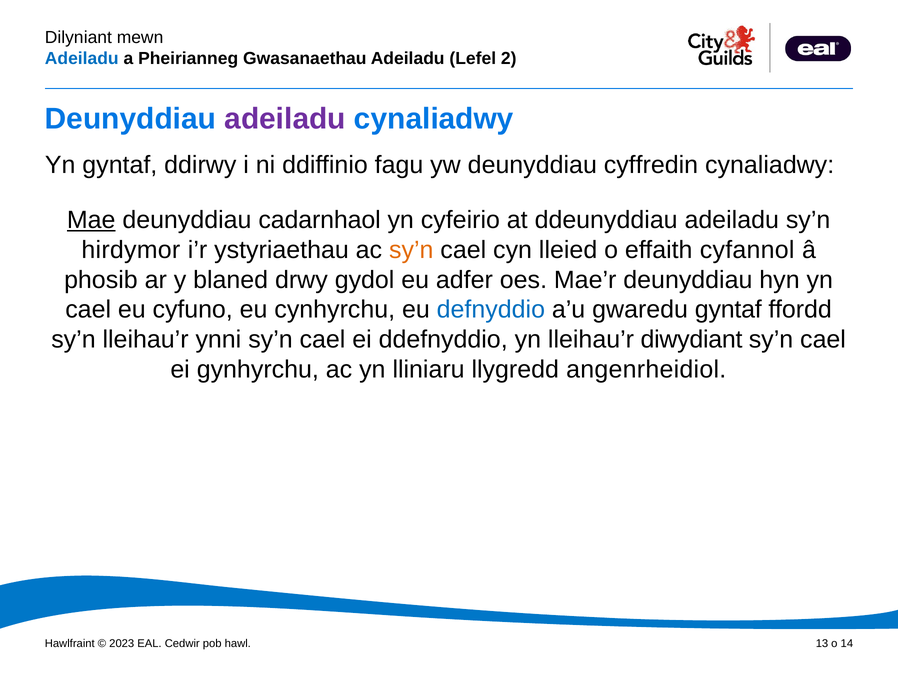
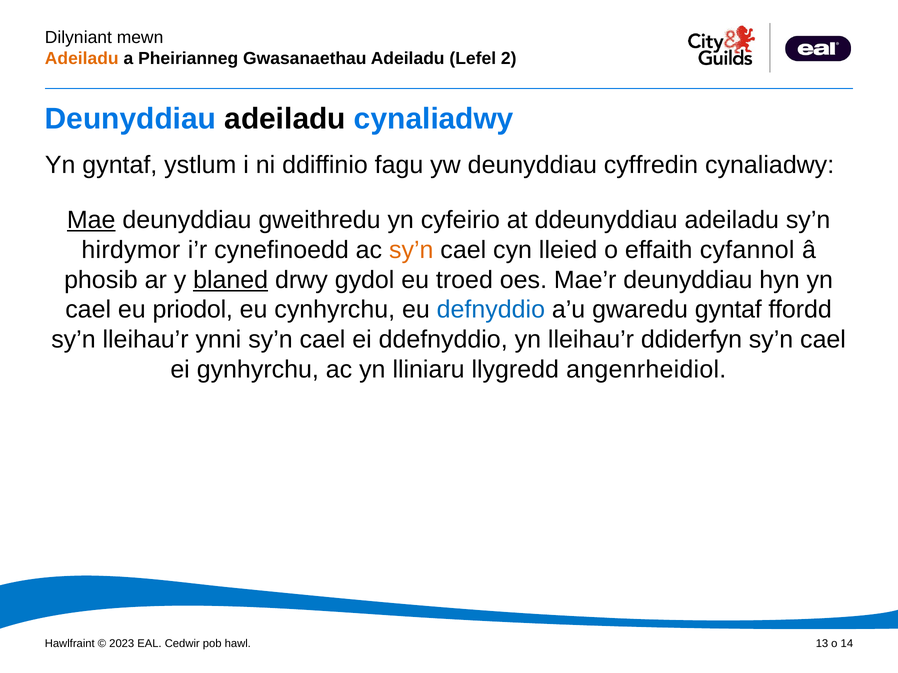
Adeiladu colour: blue -> orange (82, 58)
adeiladu colour: purple -> black (285, 119)
ddirwy: ddirwy -> ystlum (200, 165)
cadarnhaol: cadarnhaol -> gweithredu (319, 220)
ystyriaethau: ystyriaethau -> cynefinoedd (281, 250)
blaned underline: none -> present (231, 280)
adfer: adfer -> troed (464, 280)
cyfuno: cyfuno -> priodol (193, 310)
diwydiant: diwydiant -> ddiderfyn (691, 340)
